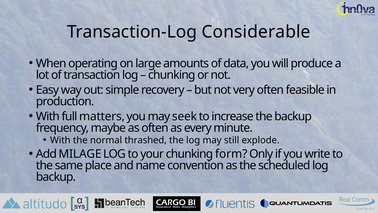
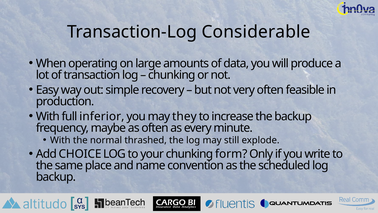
matters: matters -> inferior (102, 116)
seek: seek -> they (184, 116)
MILAGE: MILAGE -> CHOICE (80, 154)
